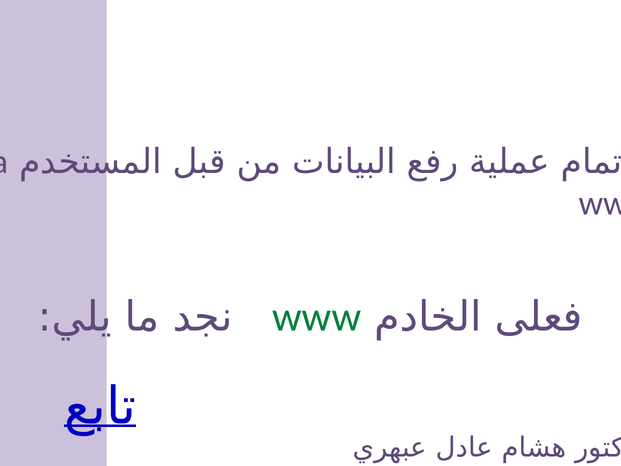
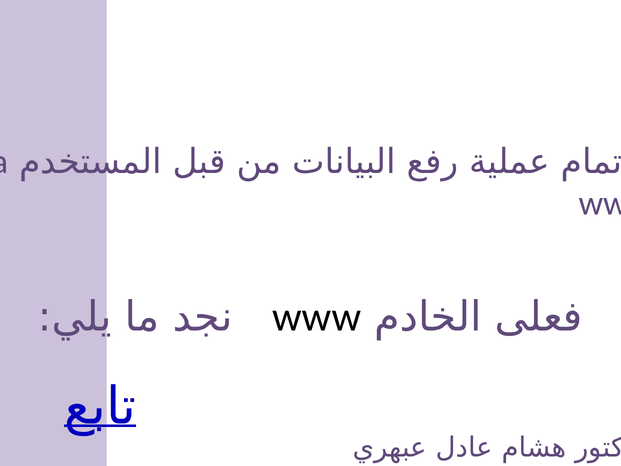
www colour: green -> black (317, 317)
